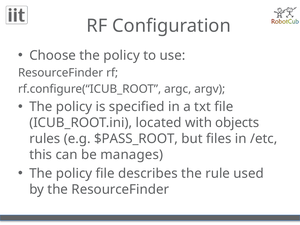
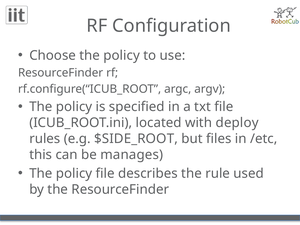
objects: objects -> deploy (237, 123)
$PASS_ROOT: $PASS_ROOT -> $SIDE_ROOT (136, 139)
